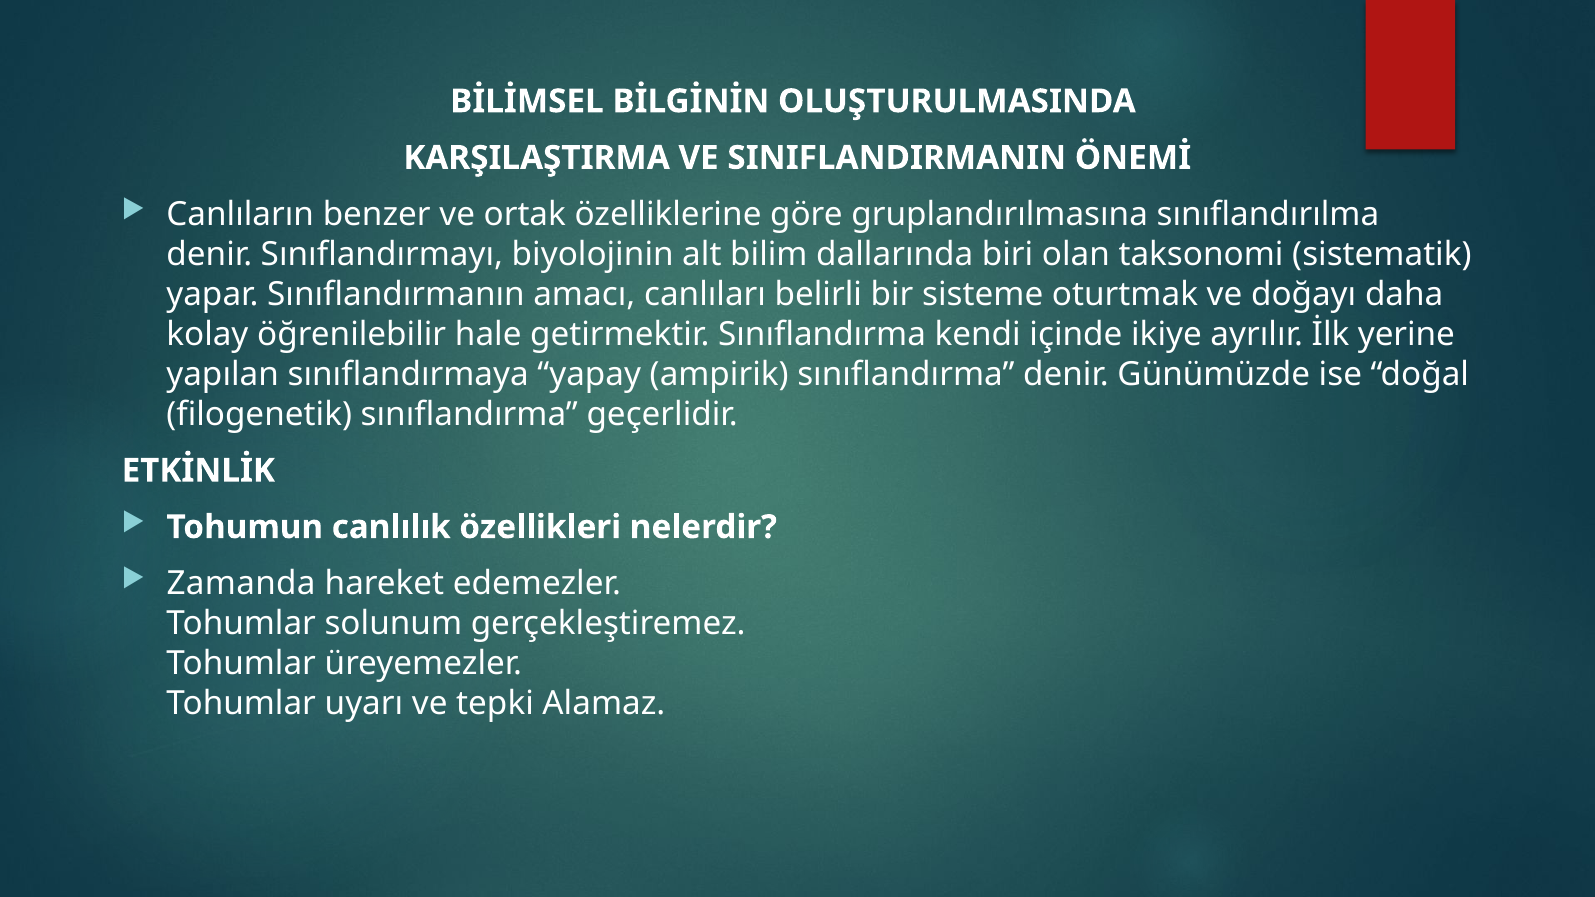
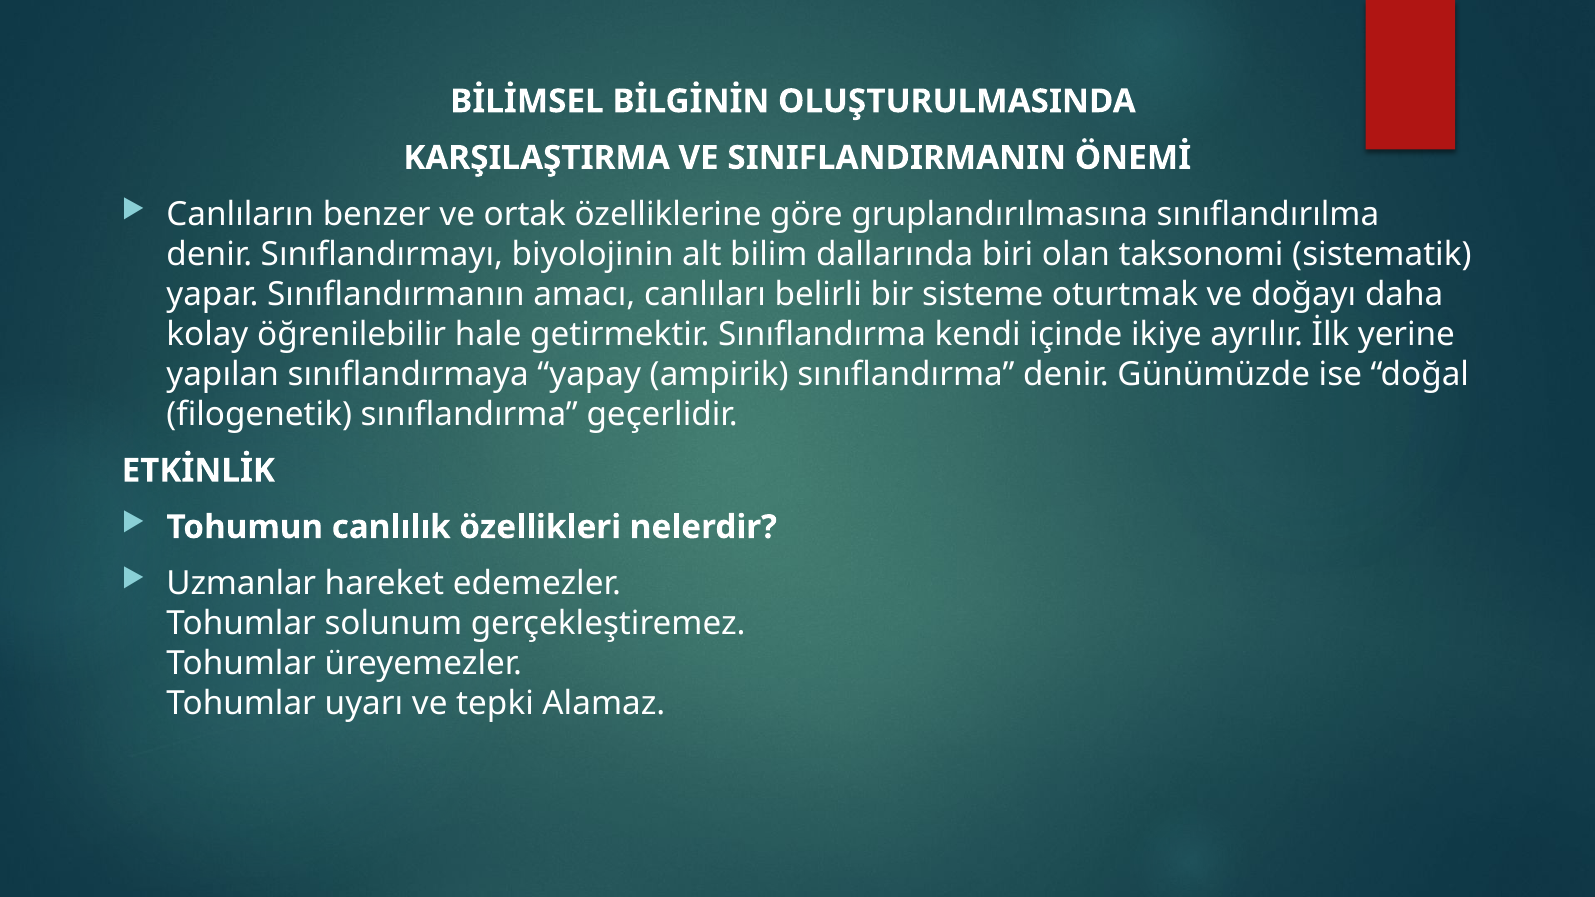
Zamanda: Zamanda -> Uzmanlar (241, 584)
